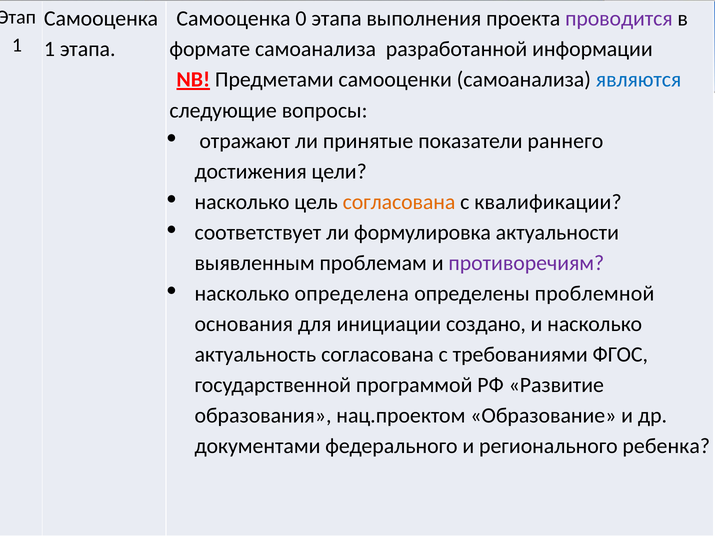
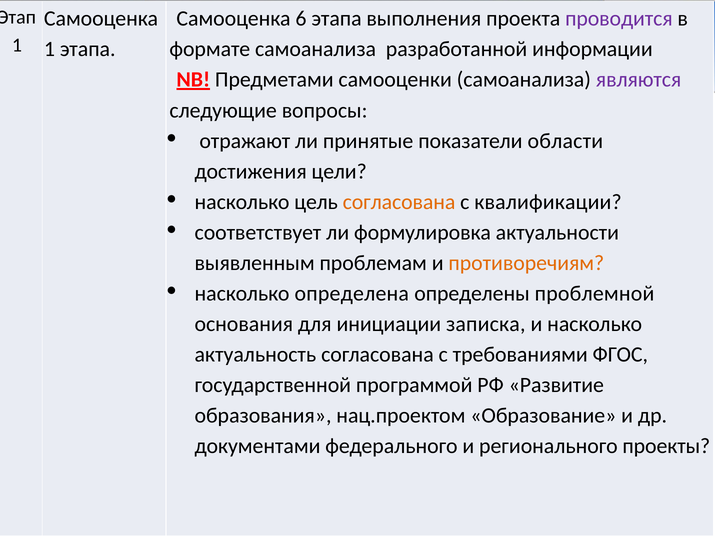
0: 0 -> 6 (301, 19)
являются colour: blue -> purple (639, 80)
раннего: раннего -> области (565, 141)
противоречиям colour: purple -> orange (526, 263)
создано: создано -> записка (486, 324)
ребенка: ребенка -> проекты (666, 446)
